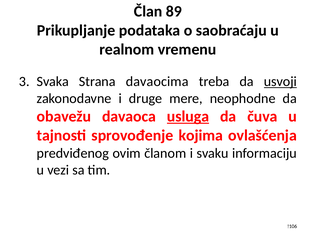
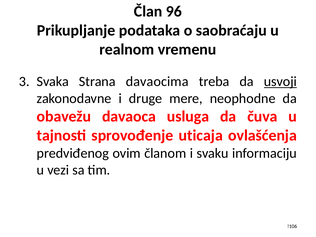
89: 89 -> 96 (174, 11)
usluga underline: present -> none (188, 116)
kojima: kojima -> uticaja (201, 135)
